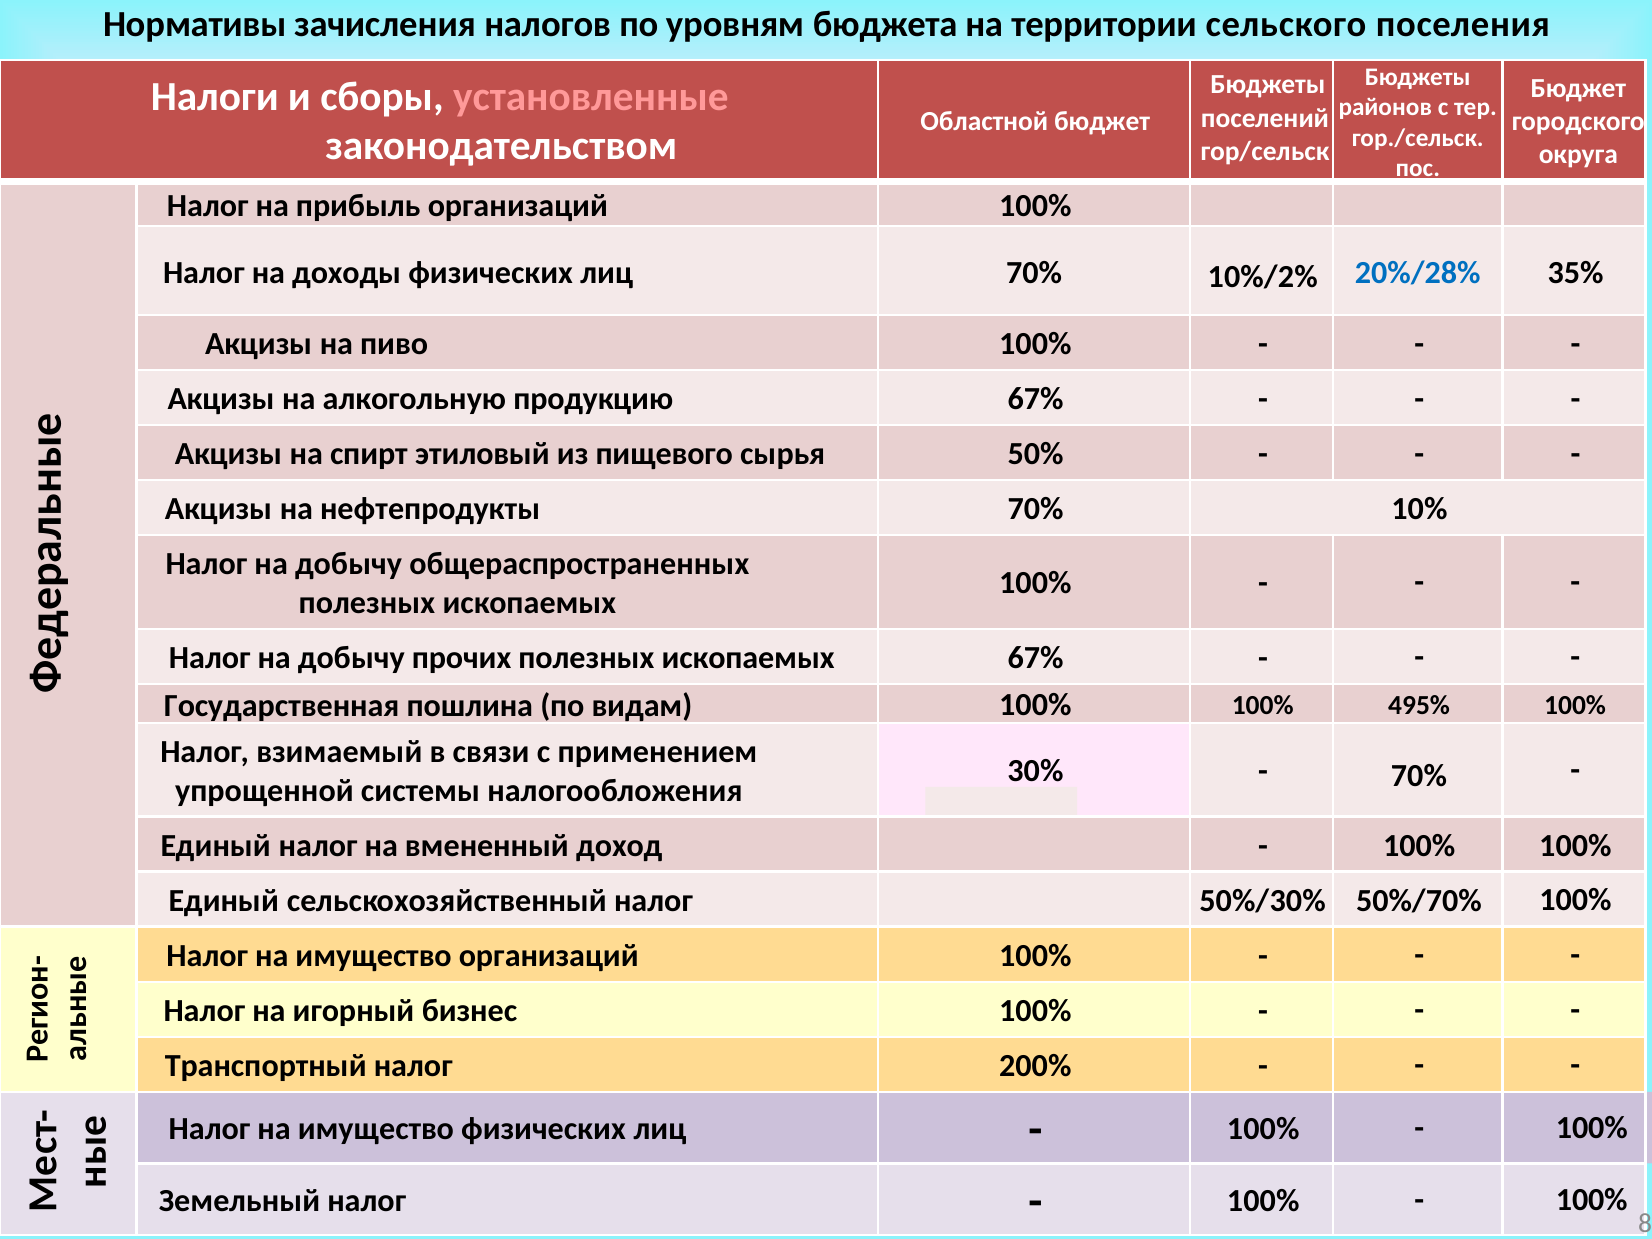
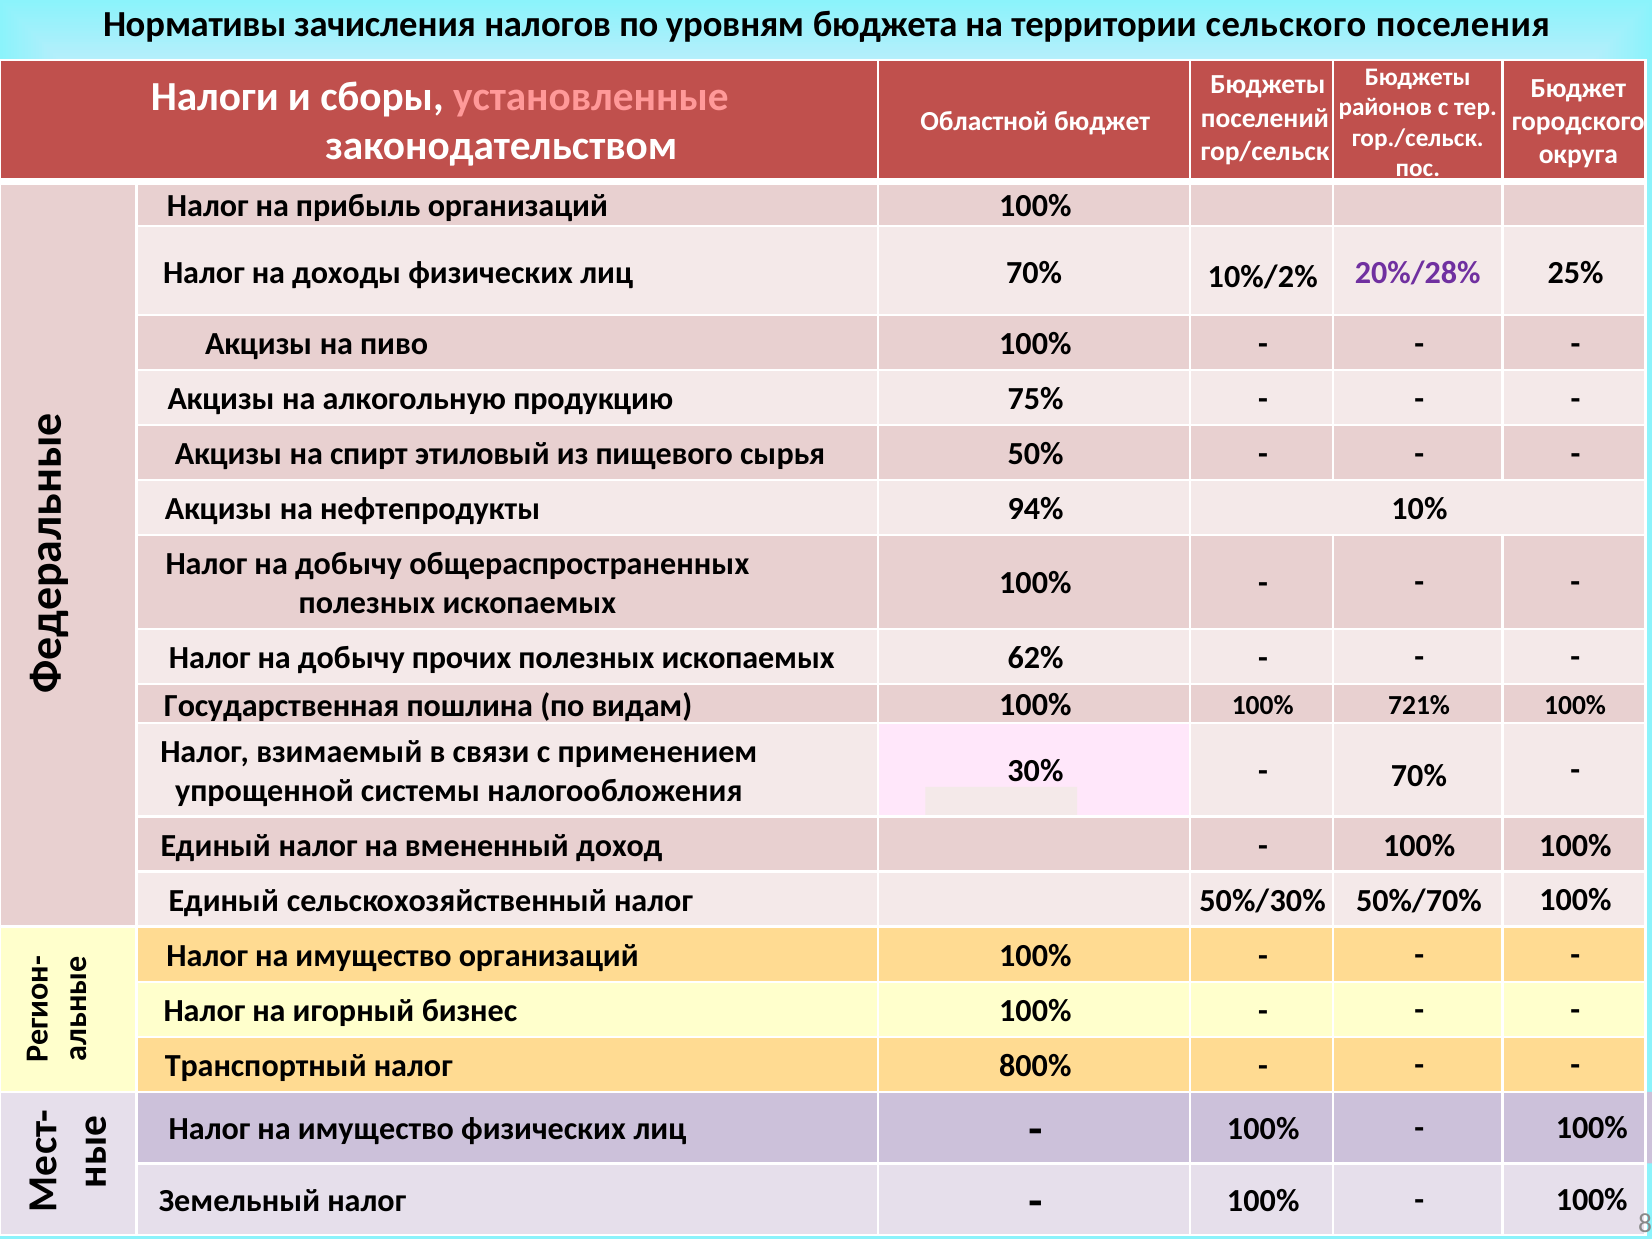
35%: 35% -> 25% (1576, 272)
20%/28% colour: blue -> purple (1418, 273)
продукцию 67%: 67% -> 75% (1036, 399)
нефтепродукты 70%: 70% -> 94% (1036, 509)
ископаемых 67%: 67% -> 62% (1036, 658)
495%: 495% -> 721% (1419, 705)
200%: 200% -> 800% (1035, 1066)
